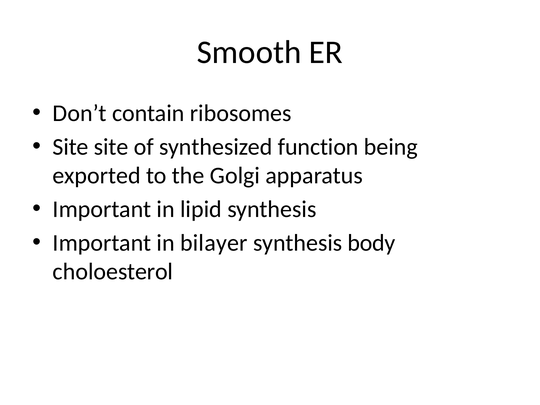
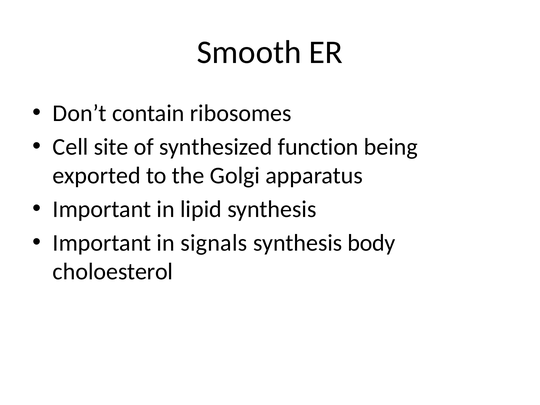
Site: Site -> Cell (70, 147)
bilayer: bilayer -> signals (214, 243)
